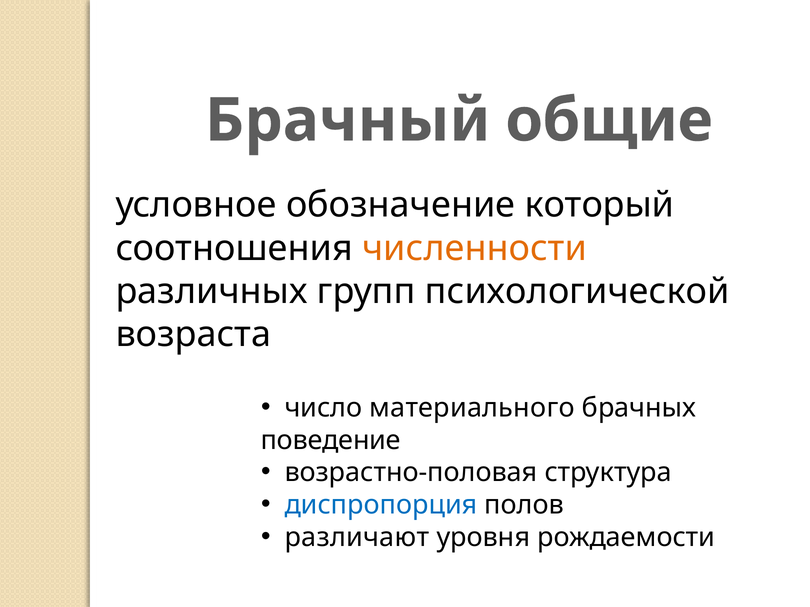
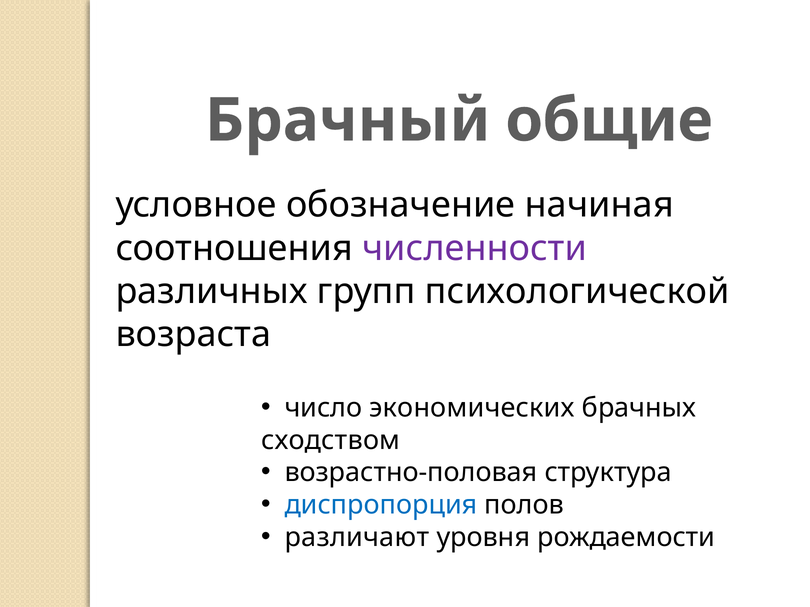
который: который -> начиная (599, 205)
численности colour: orange -> purple (475, 248)
материального: материального -> экономических (472, 408)
поведение: поведение -> сходством (331, 440)
